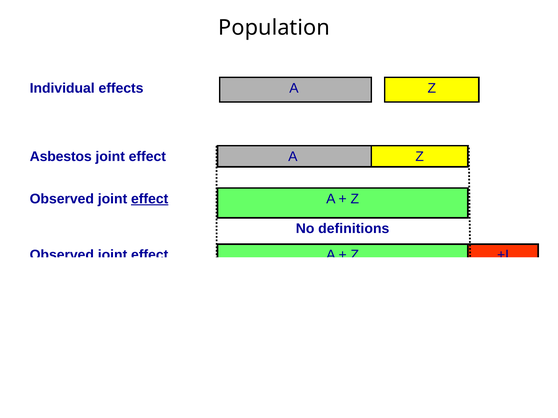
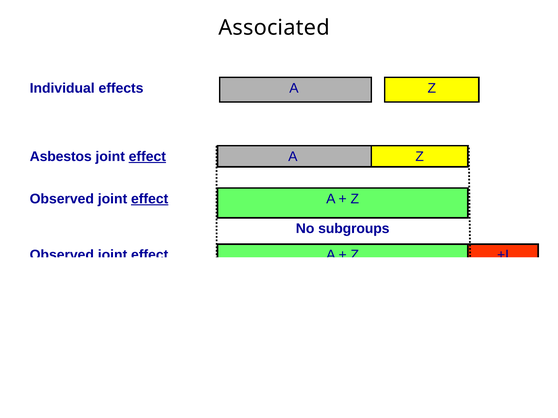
Population: Population -> Associated (274, 28)
effect underline: none -> present (147, 157)
definitions: definitions -> subgroups (354, 229)
